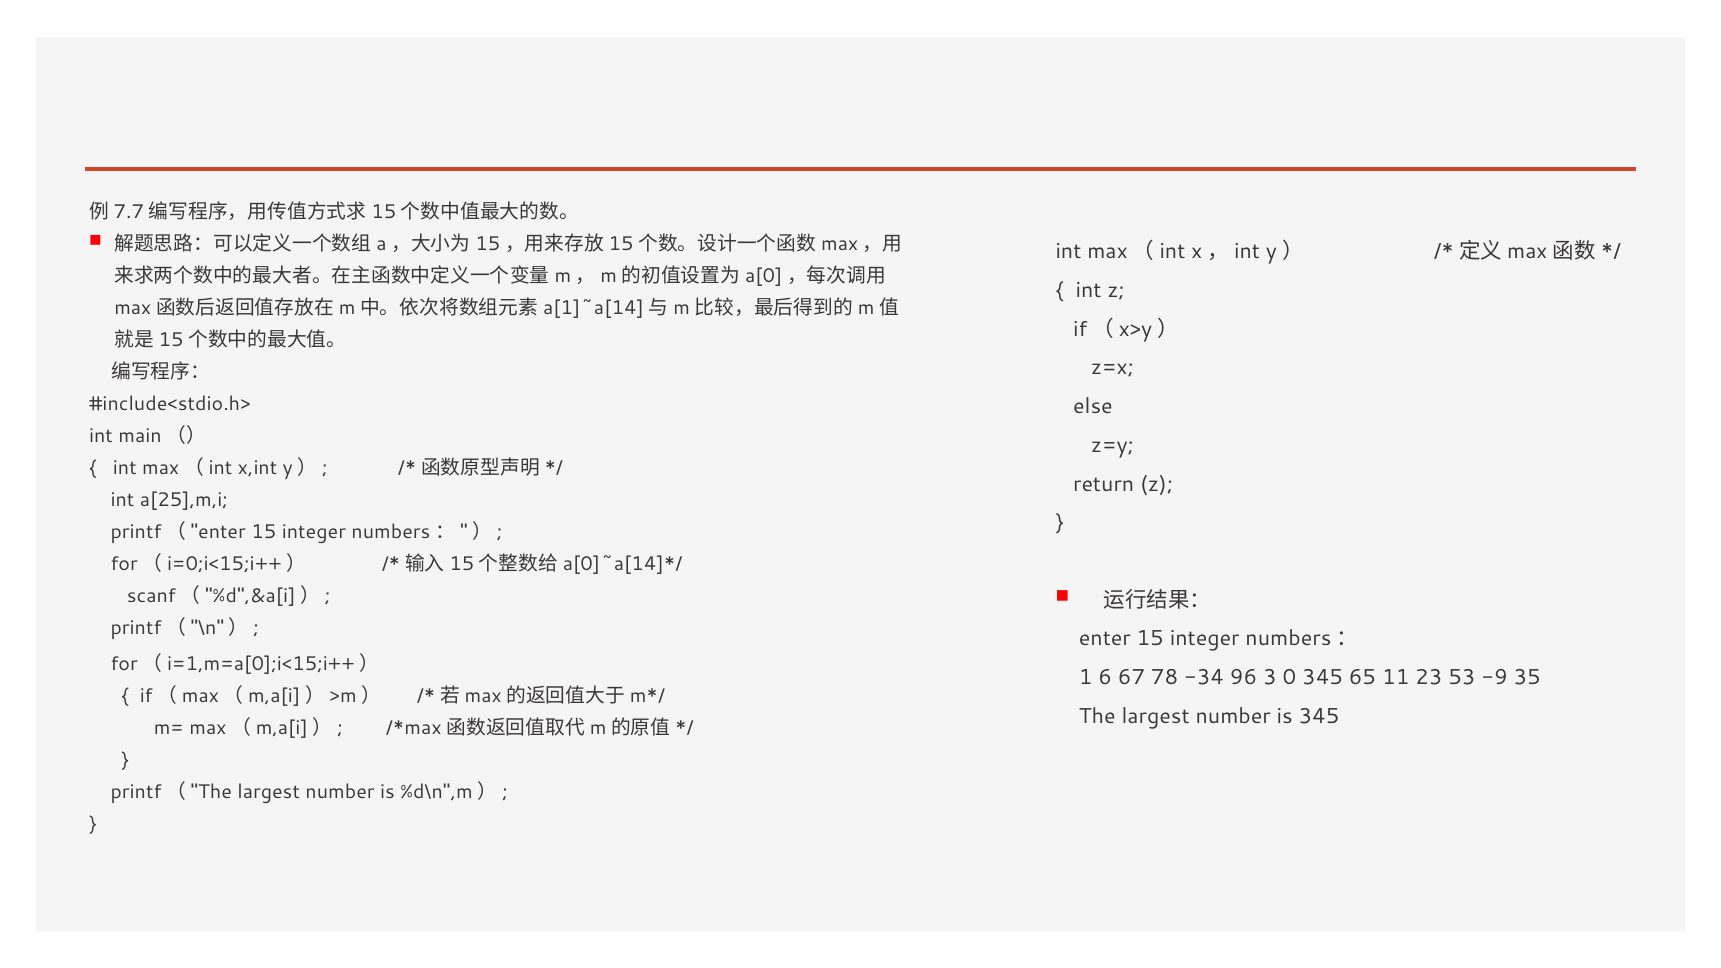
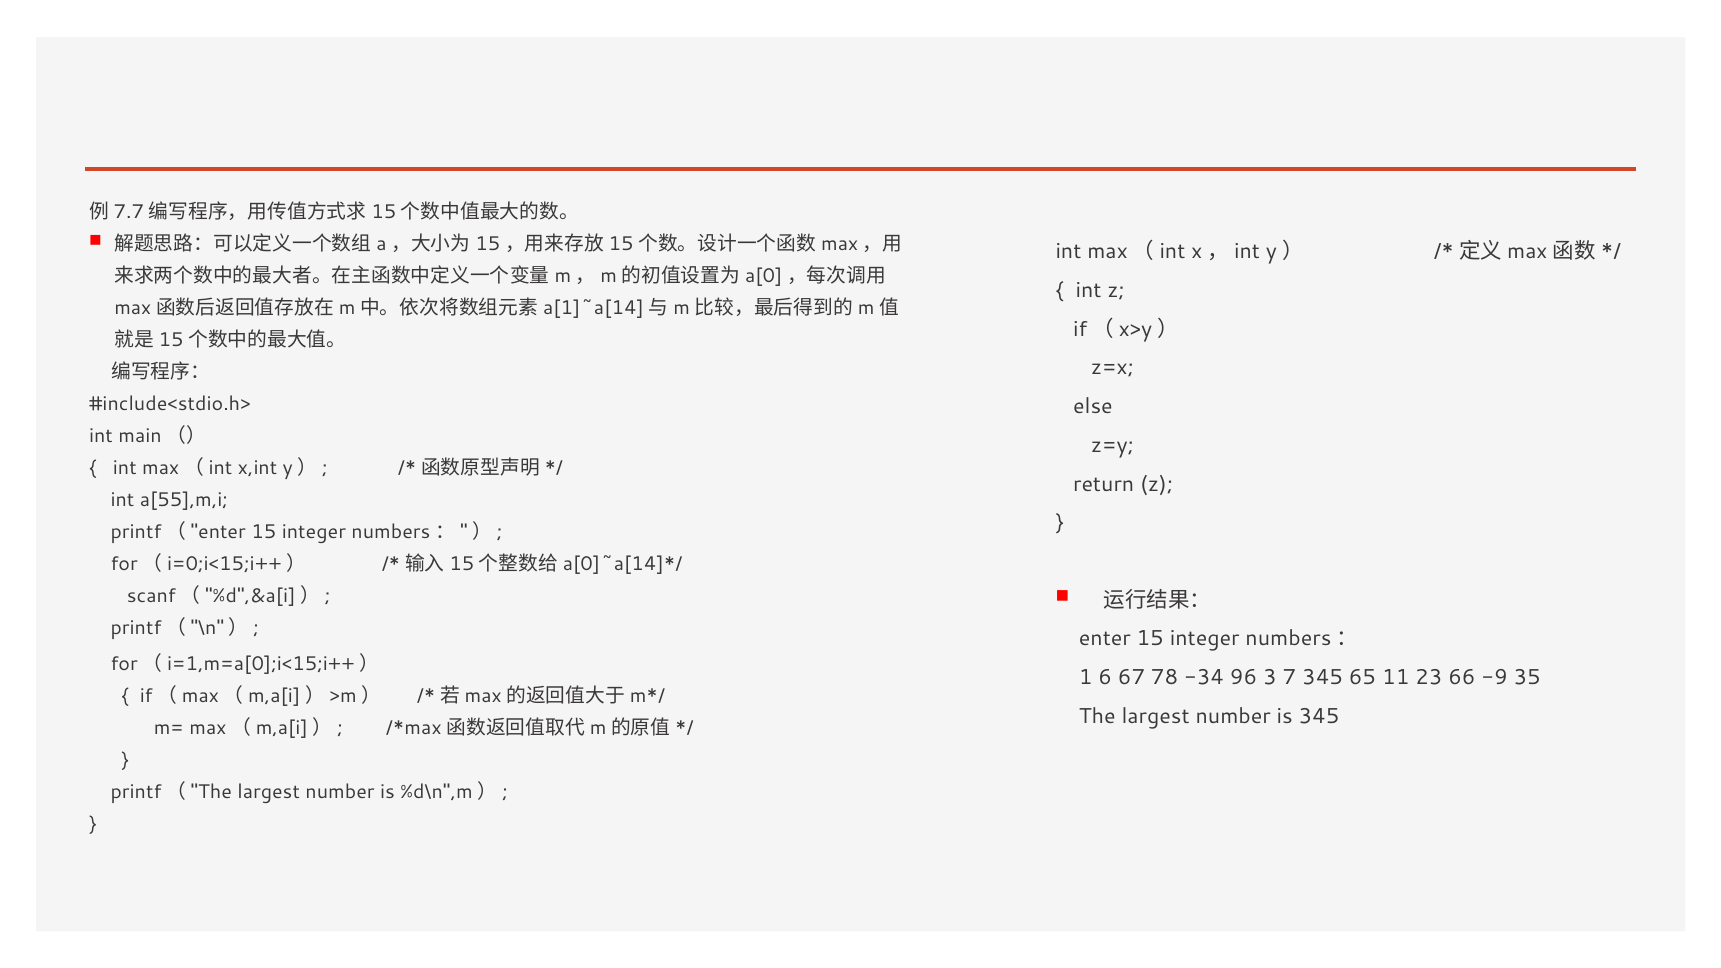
a[25],m,i: a[25],m,i -> a[55],m,i (184, 500)
0: 0 -> 7 (1289, 678)
53: 53 -> 66 (1462, 678)
